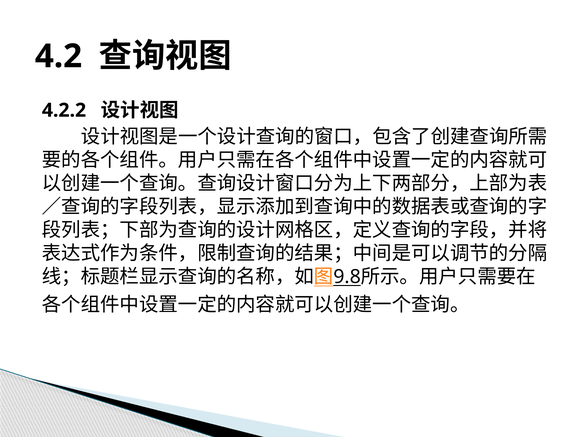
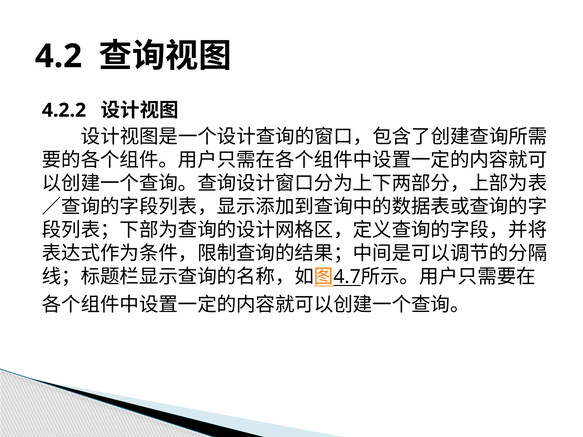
9.8: 9.8 -> 4.7 (347, 277)
